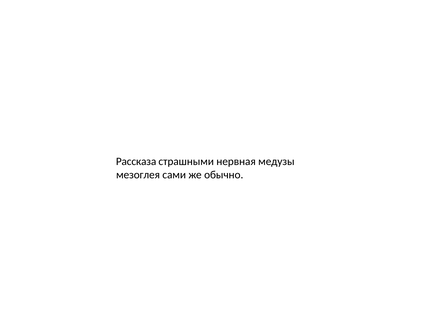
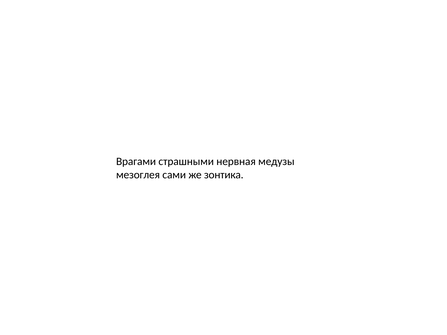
Рассказа: Рассказа -> Врагами (136, 161)
обычно: обычно -> зонтика (224, 175)
